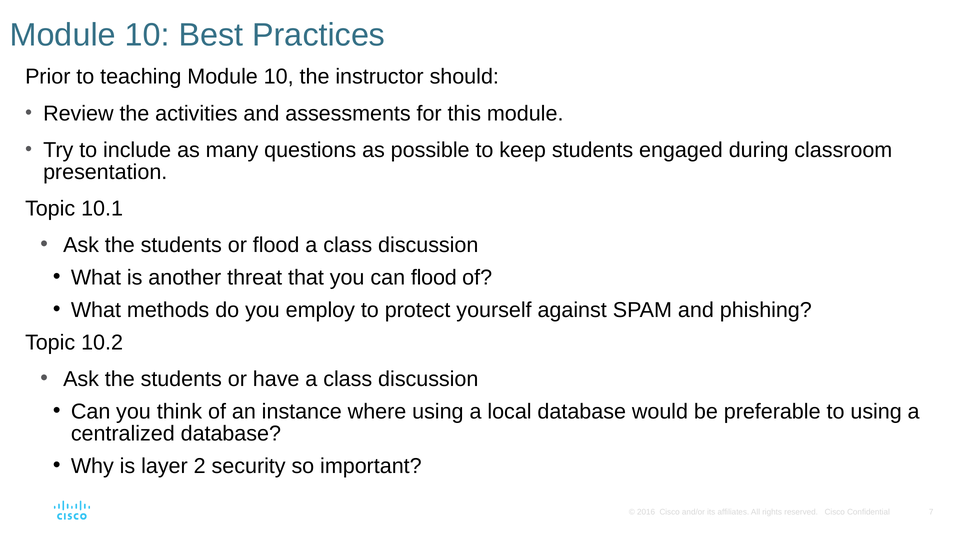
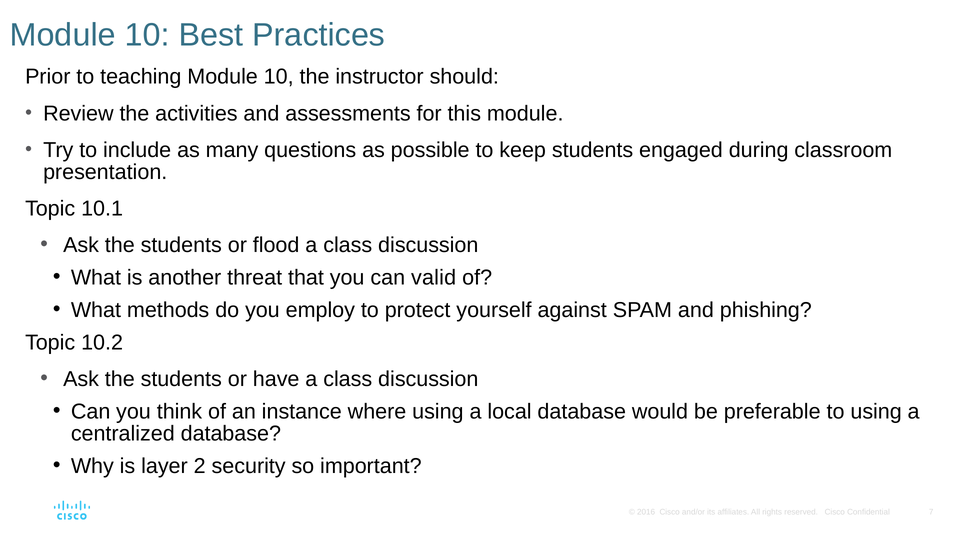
can flood: flood -> valid (434, 277)
